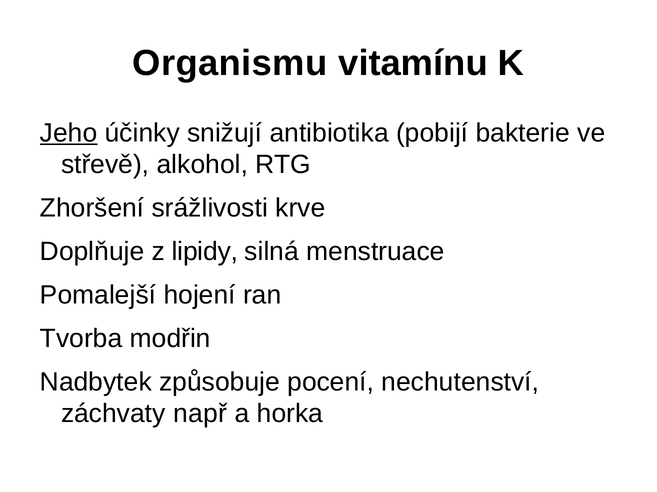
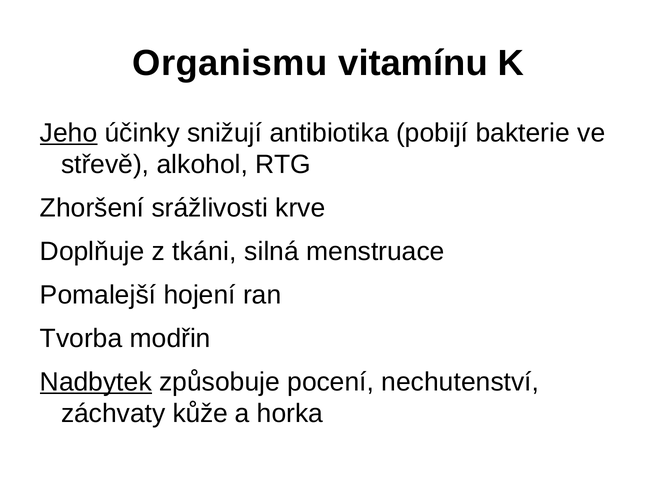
lipidy: lipidy -> tkáni (205, 252)
Nadbytek underline: none -> present (96, 382)
např: např -> kůže (200, 414)
